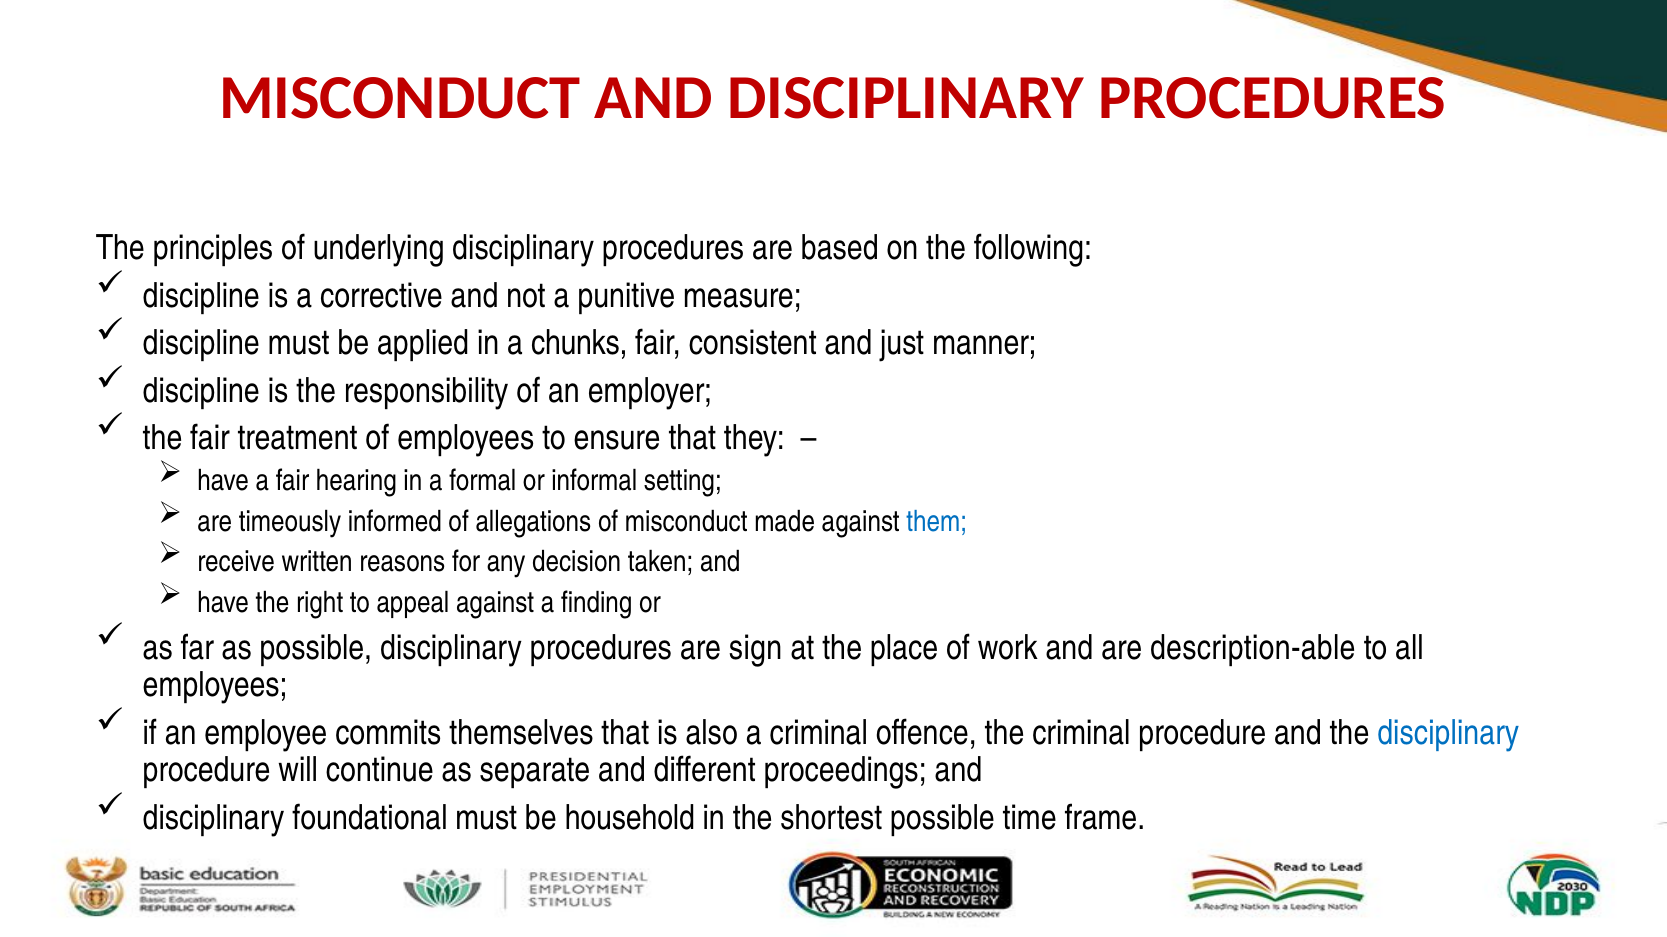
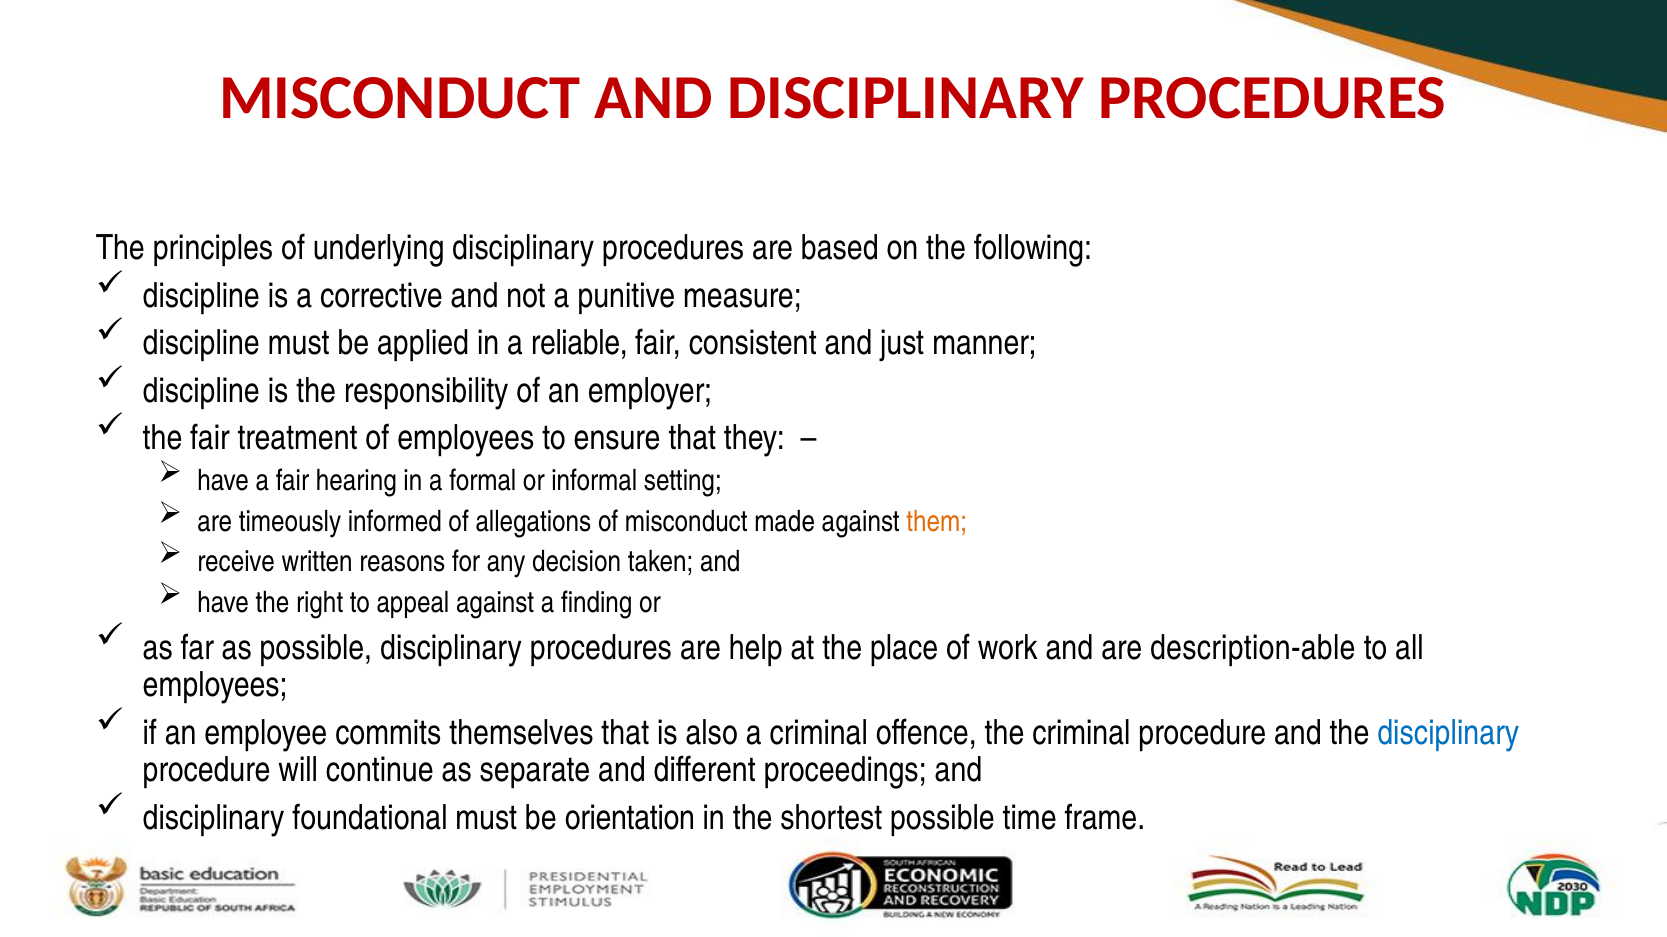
chunks: chunks -> reliable (579, 343)
them colour: blue -> orange (937, 522)
sign: sign -> help (756, 648)
household: household -> orientation (630, 818)
